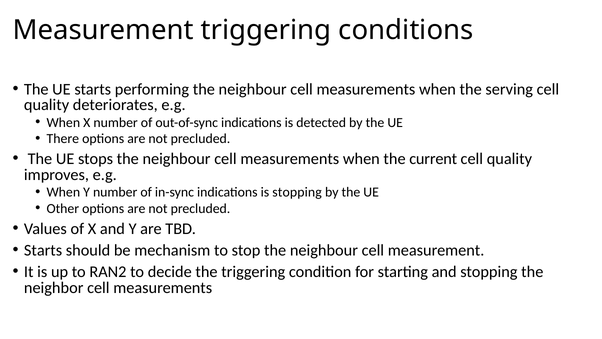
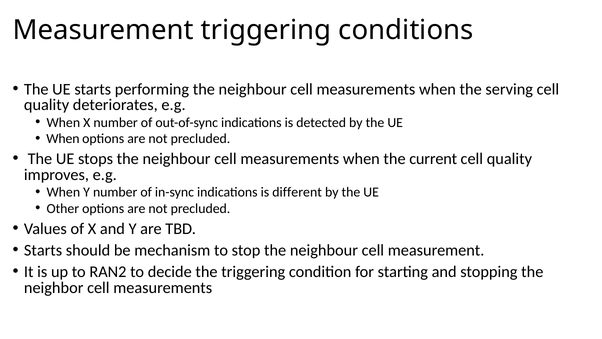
There: There -> When (63, 139)
is stopping: stopping -> different (297, 192)
